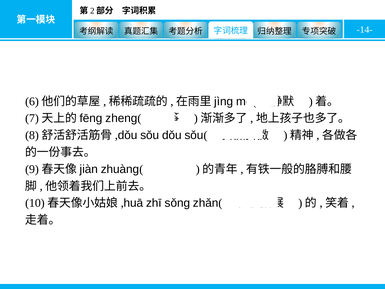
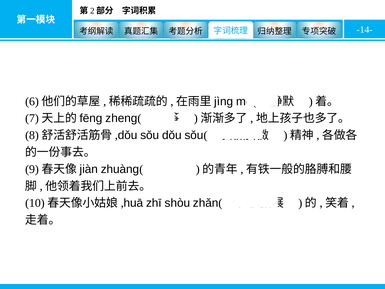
sǒng: sǒng -> shòu (177, 203)
